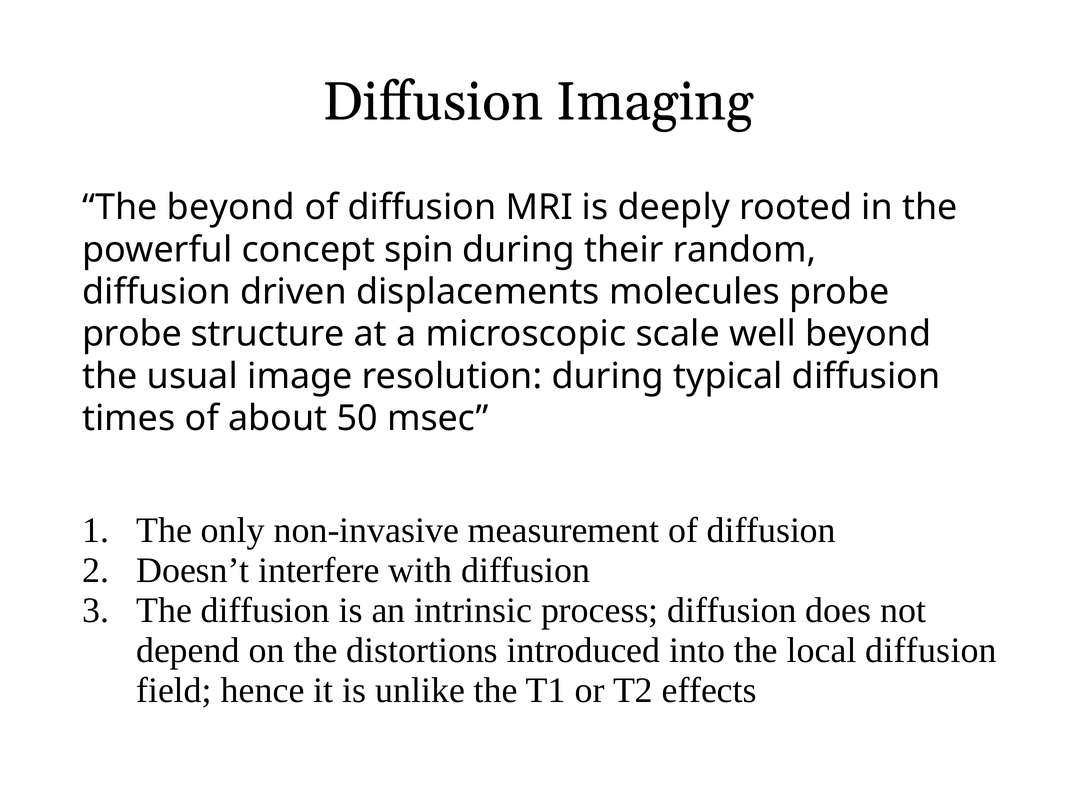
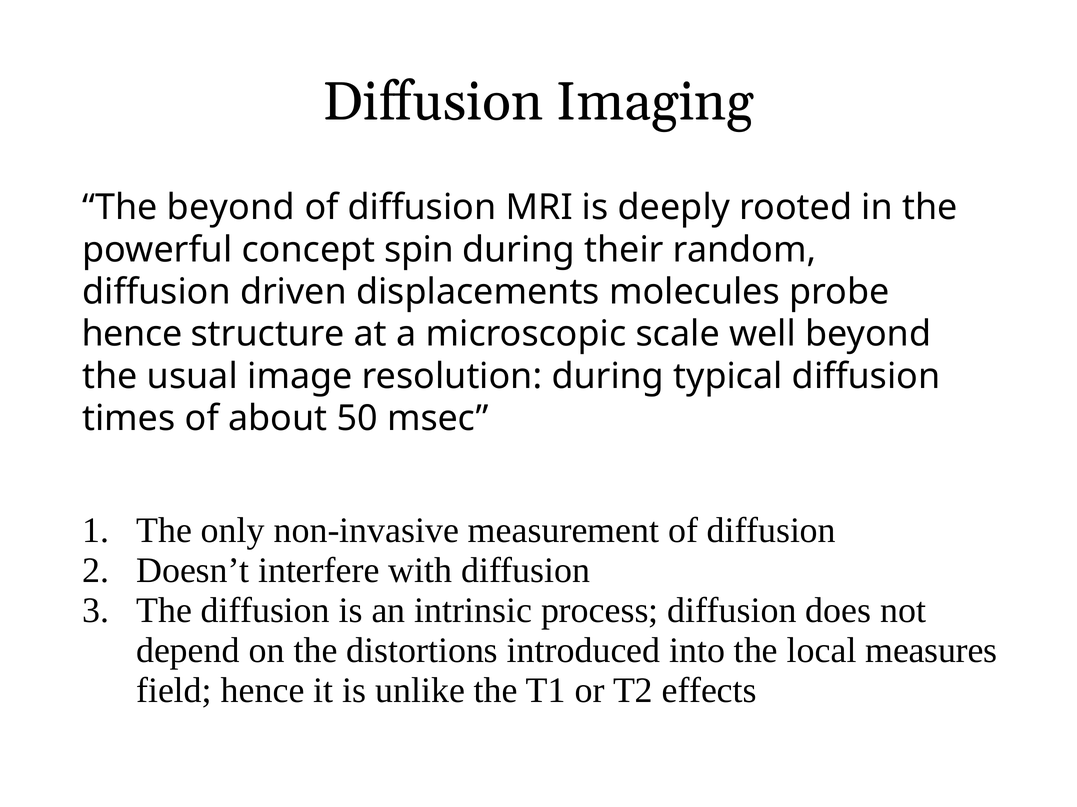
probe: probe -> hence (132, 334)
local diffusion: diffusion -> measures (931, 651)
